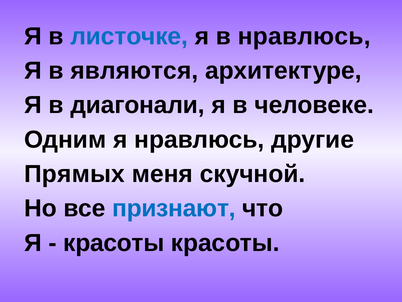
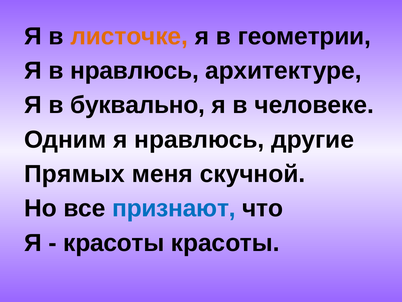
листочке colour: blue -> orange (129, 36)
в нравлюсь: нравлюсь -> геометрии (304, 36)
в являются: являются -> нравлюсь (135, 71)
диагонали: диагонали -> буквально (138, 105)
